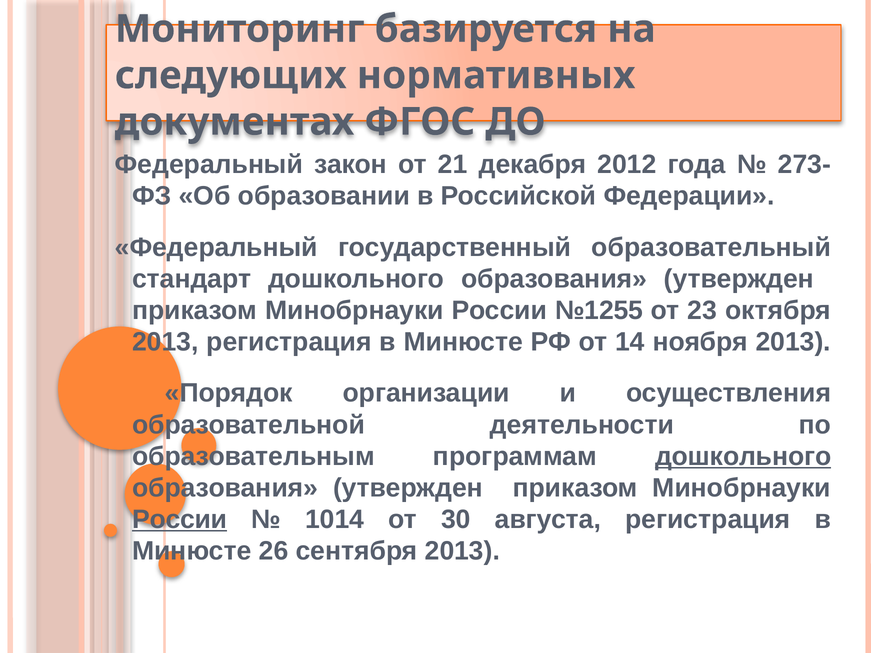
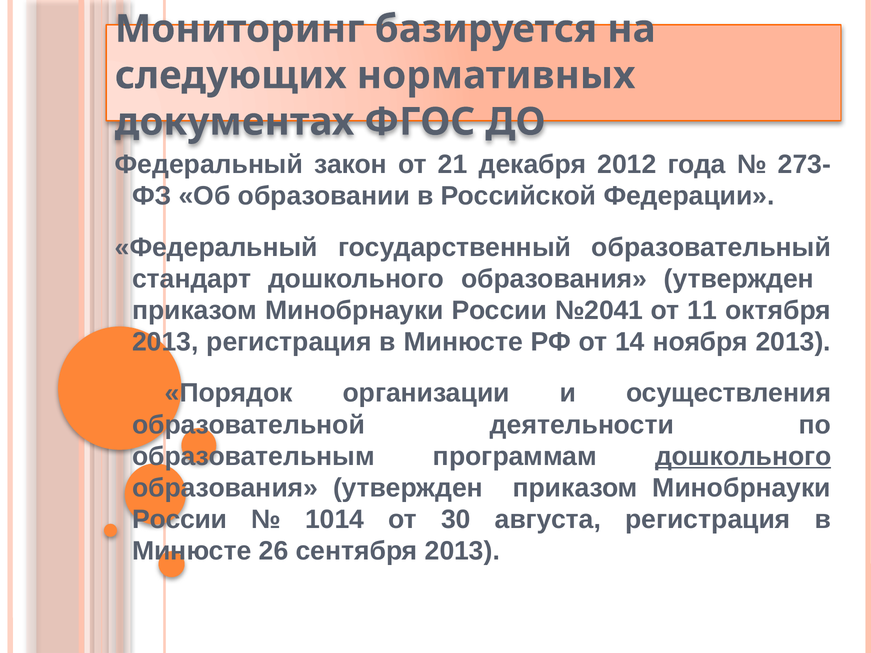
№1255: №1255 -> №2041 (599, 311)
23: 23 -> 11 (702, 311)
России underline: present -> none (180, 520)
